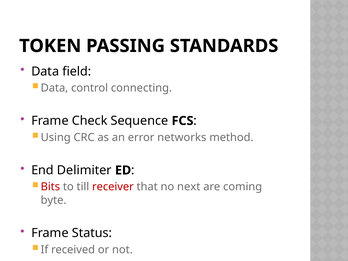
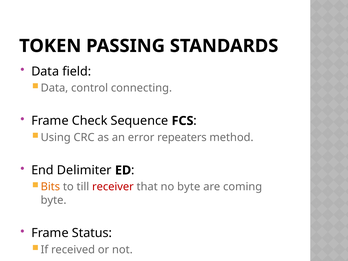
networks: networks -> repeaters (182, 137)
Bits colour: red -> orange (50, 187)
no next: next -> byte (189, 187)
